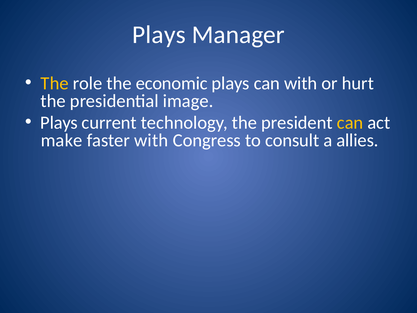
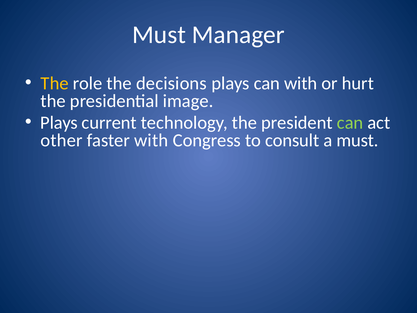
Plays: Plays -> Must (159, 35)
economic: economic -> decisions (171, 83)
can colour: yellow -> light green (350, 122)
make: make -> other (62, 140)
a allies: allies -> must (357, 140)
